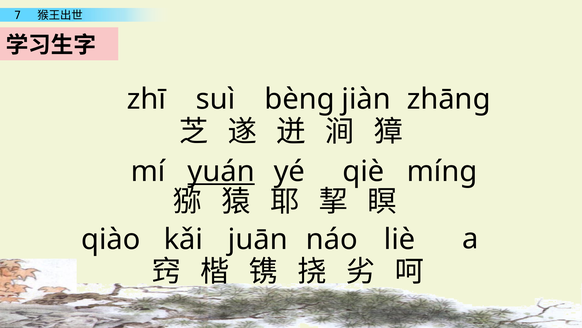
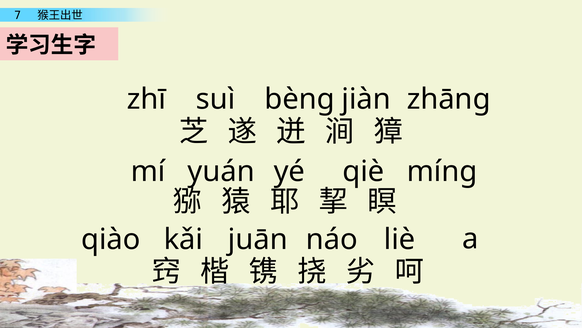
yuán underline: present -> none (221, 171)
